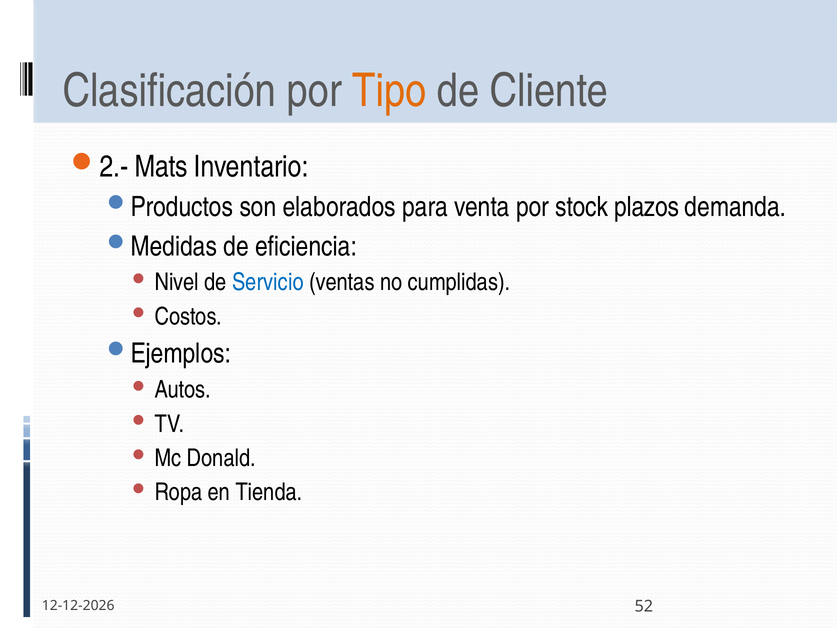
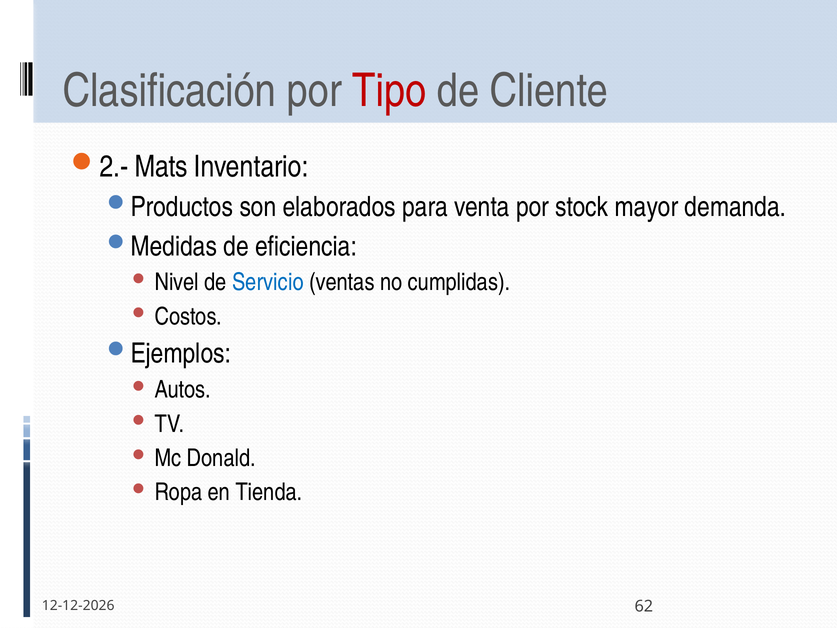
Tipo colour: orange -> red (389, 91)
plazos: plazos -> mayor (647, 207)
52: 52 -> 62 (644, 606)
